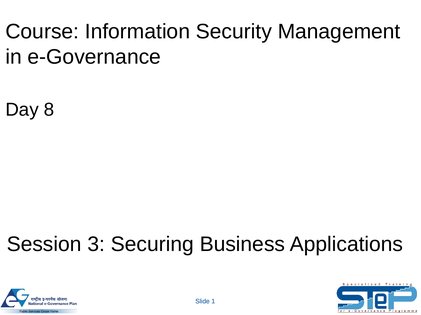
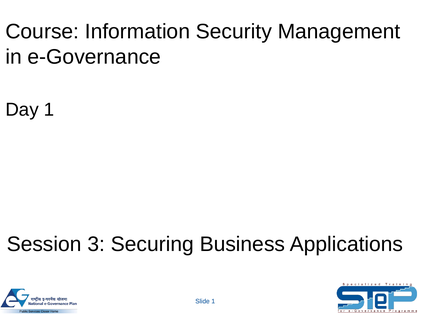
Day 8: 8 -> 1 (49, 110)
